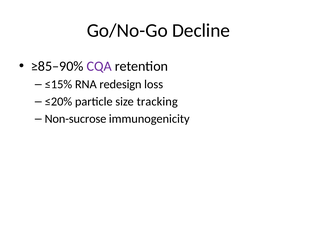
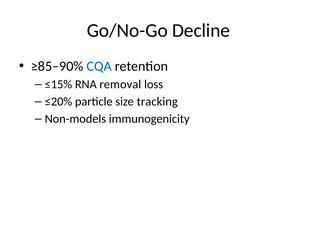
CQA colour: purple -> blue (99, 67)
redesign: redesign -> removal (120, 85)
Non-sucrose: Non-sucrose -> Non-models (75, 119)
